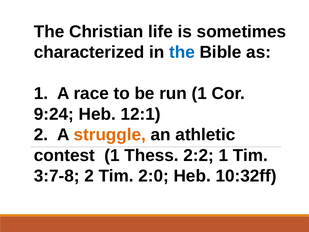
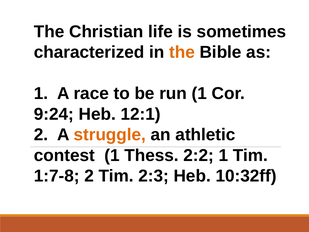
the colour: blue -> orange (182, 52)
3:7-8: 3:7-8 -> 1:7-8 (57, 176)
2:0: 2:0 -> 2:3 (154, 176)
